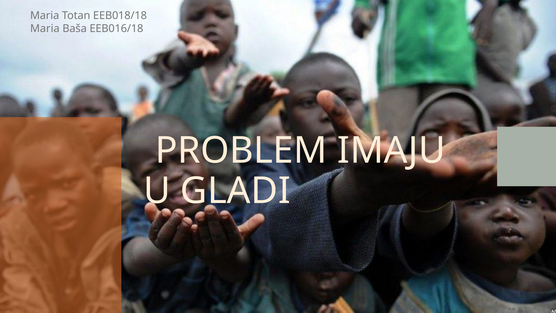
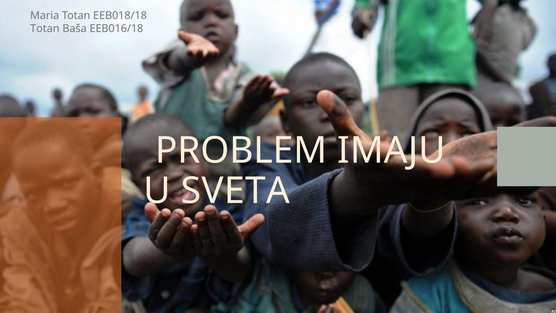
Maria: Maria -> Totan (45, 29)
GLADI: GLADI -> SVETA (235, 191)
